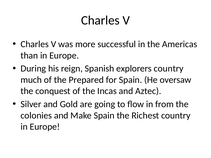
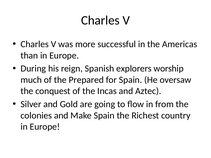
explorers country: country -> worship (169, 69)
